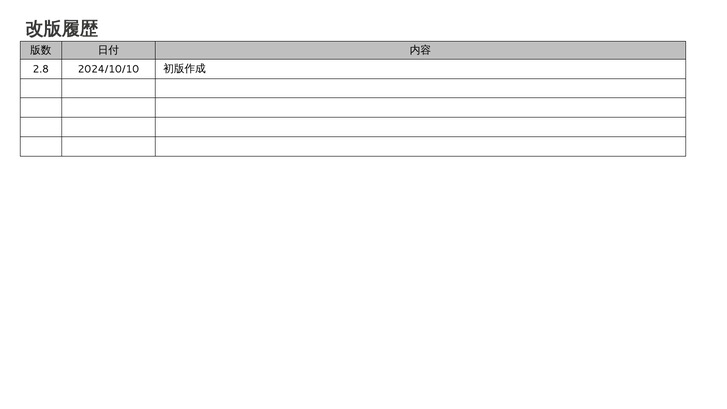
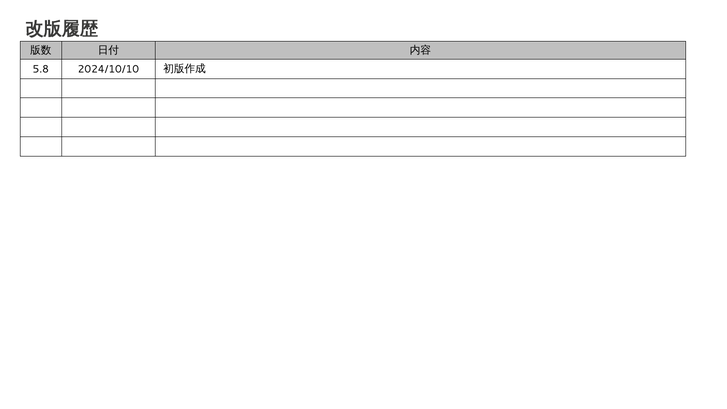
2.8: 2.8 -> 5.8 (41, 69)
